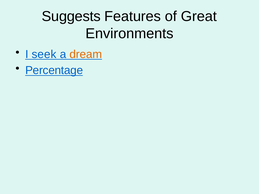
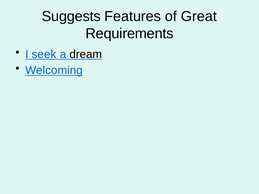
Environments: Environments -> Requirements (130, 34)
dream colour: orange -> black (86, 54)
Percentage: Percentage -> Welcoming (54, 70)
